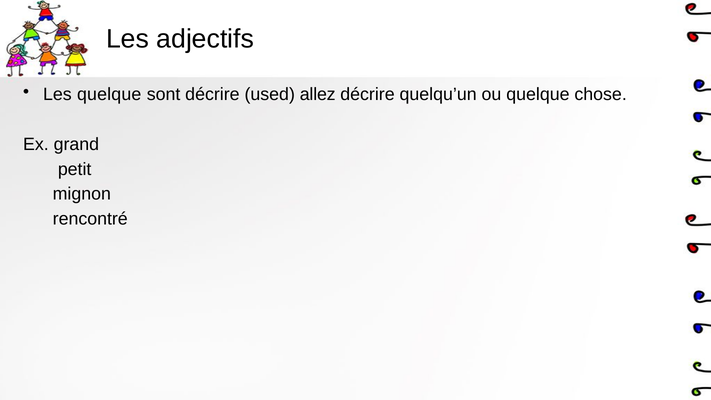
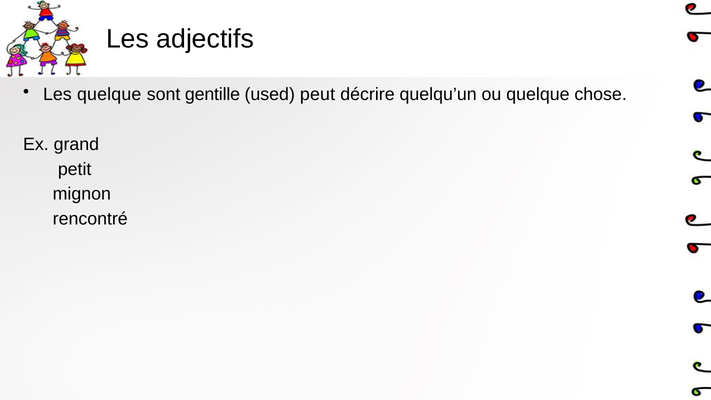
sont décrire: décrire -> gentille (213, 95)
allez: allez -> peut (318, 95)
